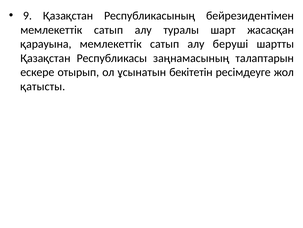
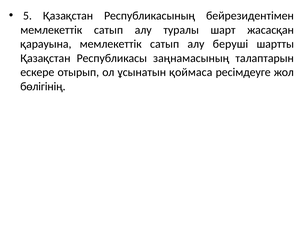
9: 9 -> 5 (27, 16)
бекітетін: бекітетін -> қоймаса (191, 72)
қатысты: қатысты -> бөлігінің (43, 86)
